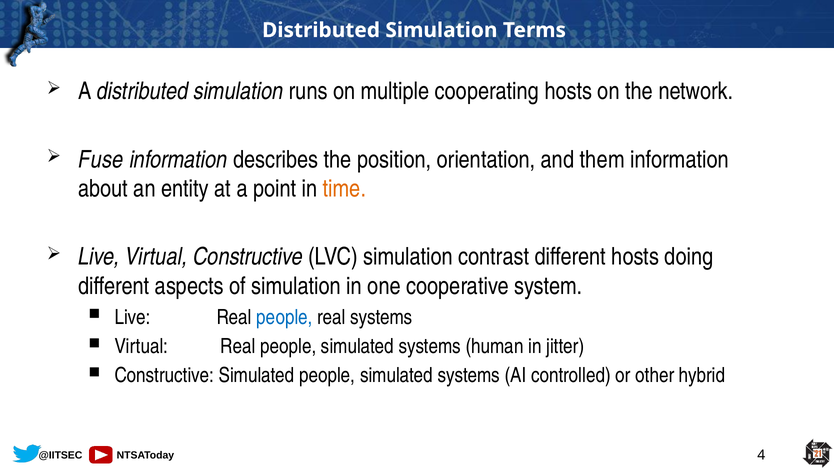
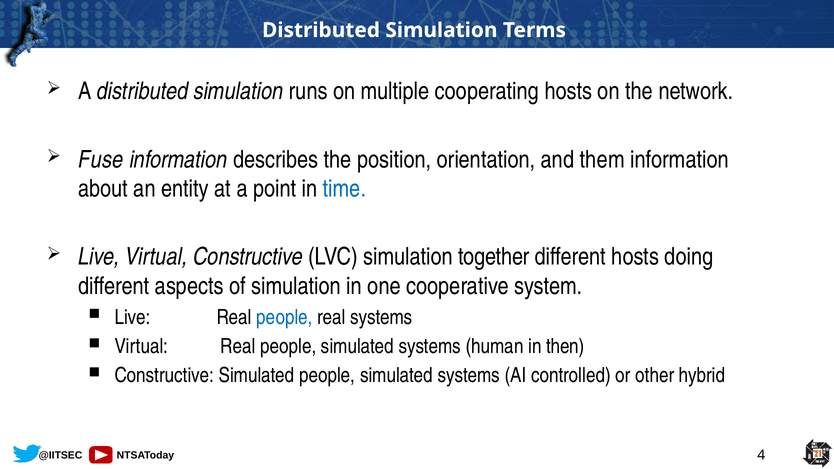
time colour: orange -> blue (344, 189)
contrast: contrast -> together (494, 257)
jitter: jitter -> then (565, 346)
